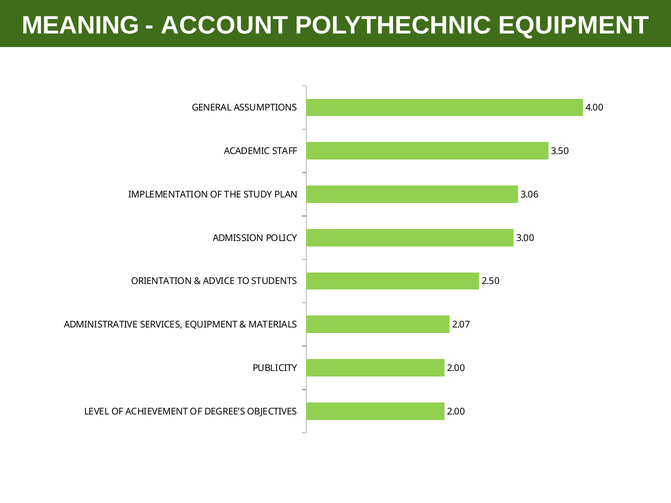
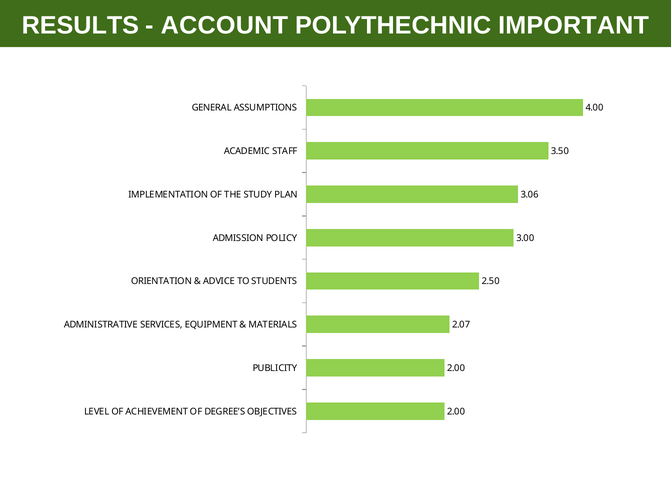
MEANING: MEANING -> RESULTS (80, 25)
POLYTHECHNIC EQUIPMENT: EQUIPMENT -> IMPORTANT (574, 25)
